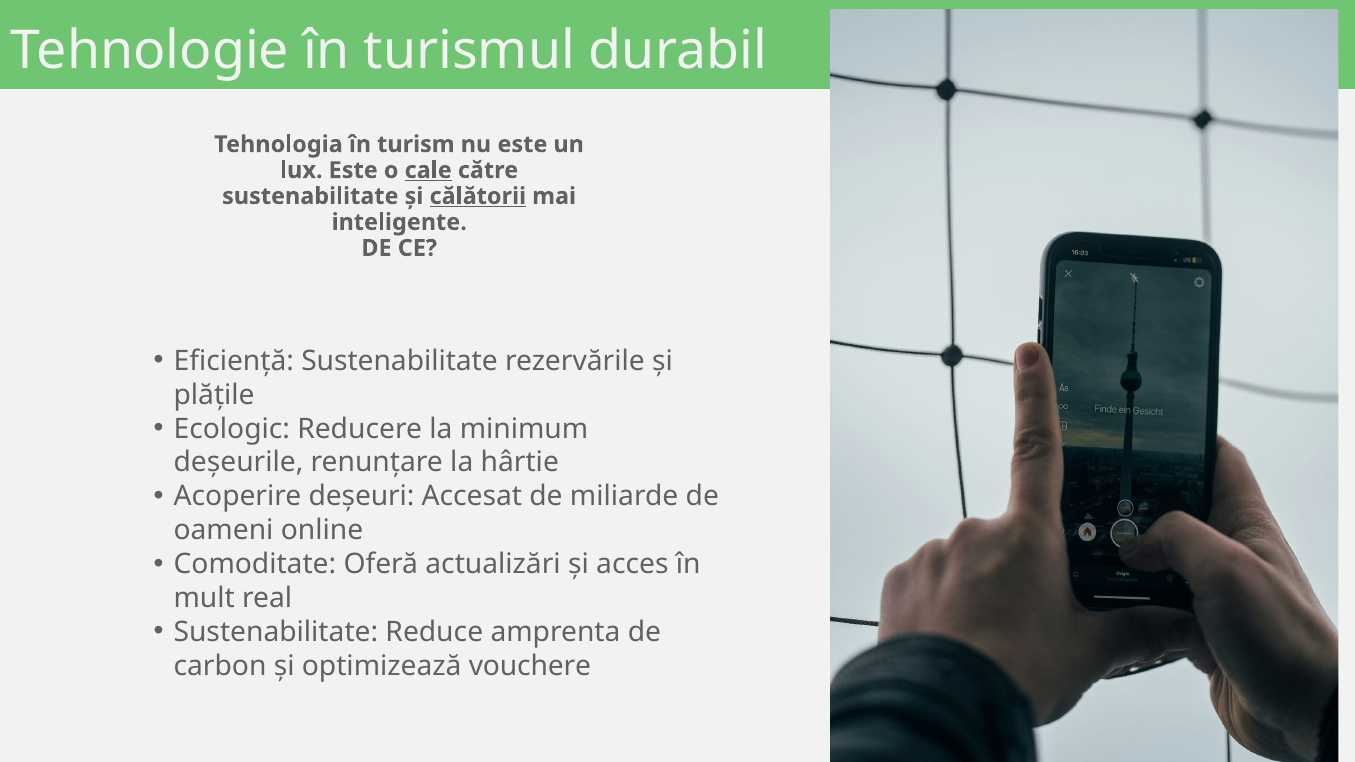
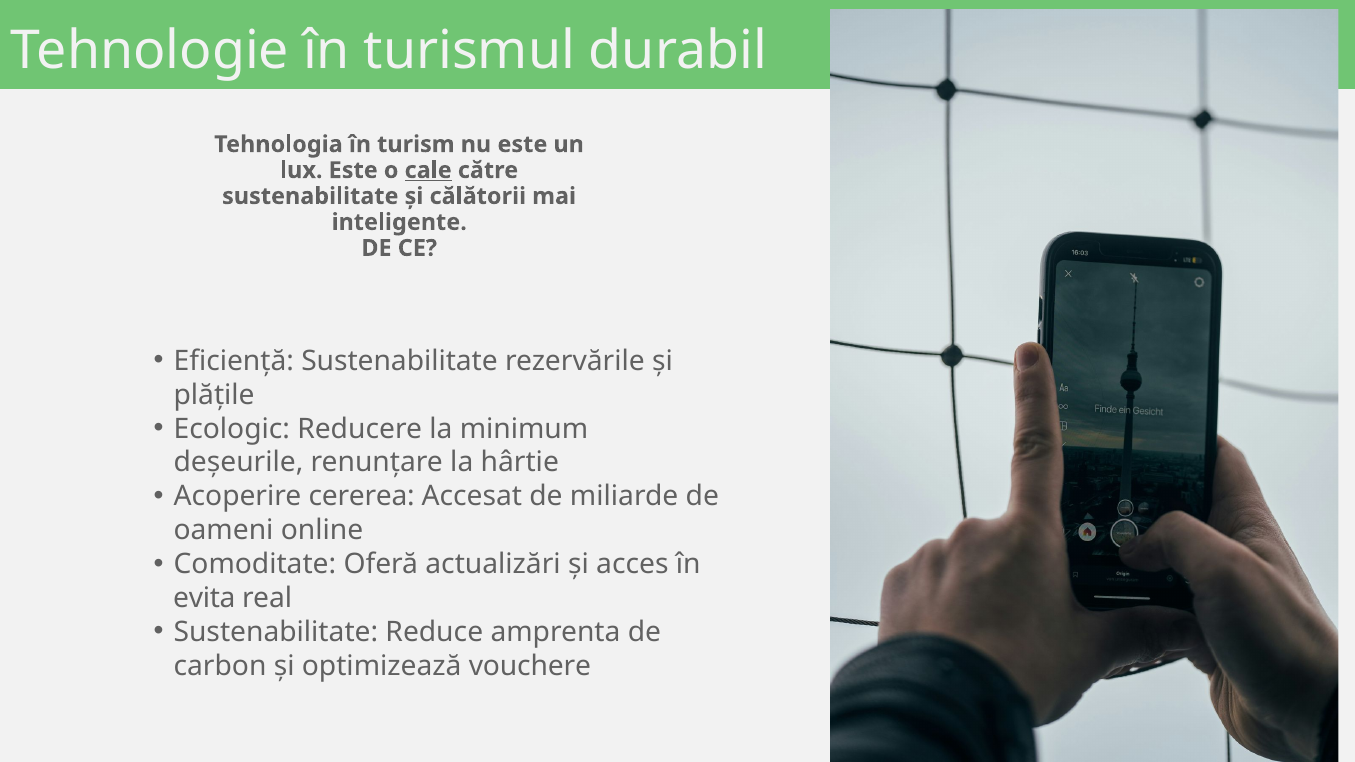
călătorii underline: present -> none (478, 196)
deșeuri: deșeuri -> cererea (362, 497)
mult: mult -> evita (204, 598)
